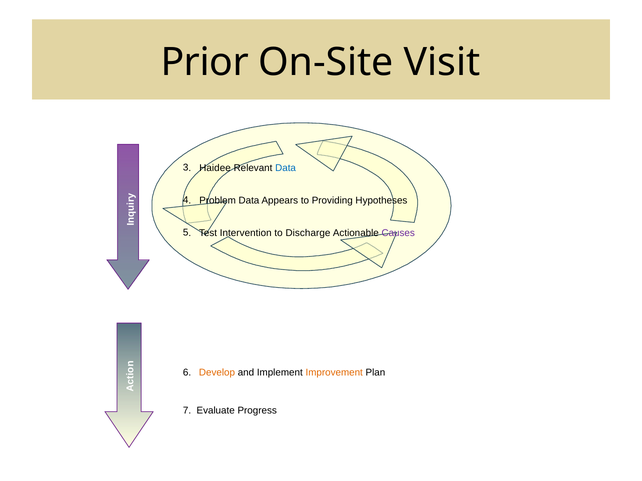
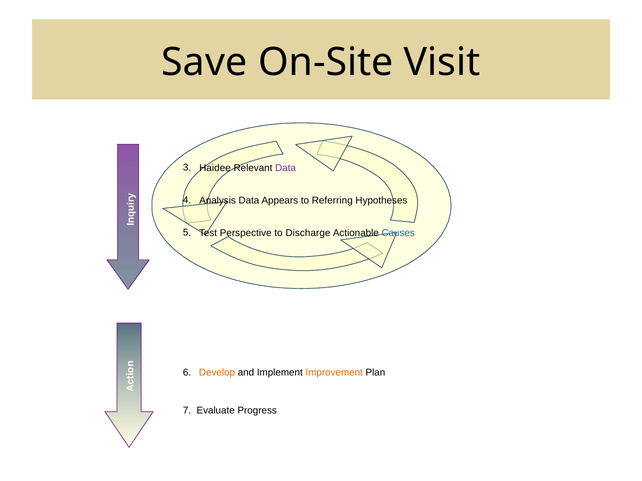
Prior: Prior -> Save (204, 62)
Data colour: blue -> purple (286, 168)
Problem: Problem -> Analysis (218, 201)
Providing: Providing -> Referring (332, 201)
Intervention: Intervention -> Perspective (246, 233)
Causes colour: purple -> blue (398, 233)
